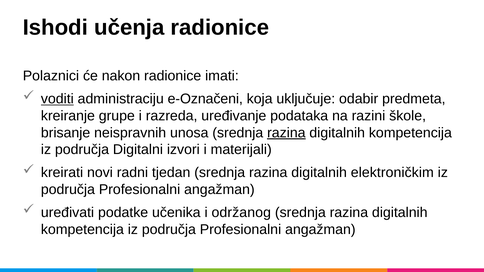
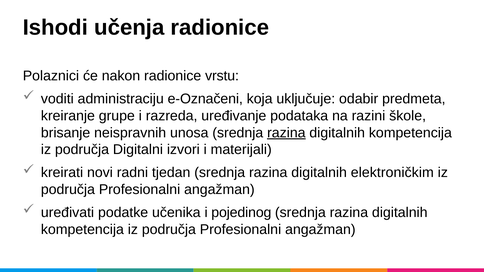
imati: imati -> vrstu (222, 76)
voditi underline: present -> none (57, 99)
održanog: održanog -> pojedinog (241, 213)
